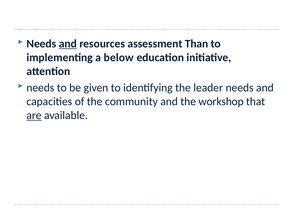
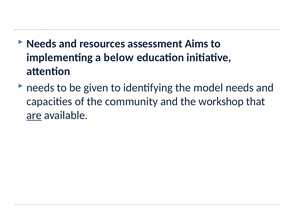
and underline: present -> none (68, 44)
Than: Than -> Aims (197, 44)
leader: leader -> model (208, 87)
